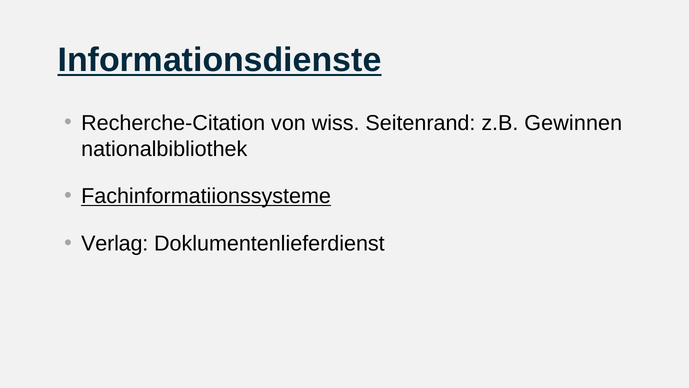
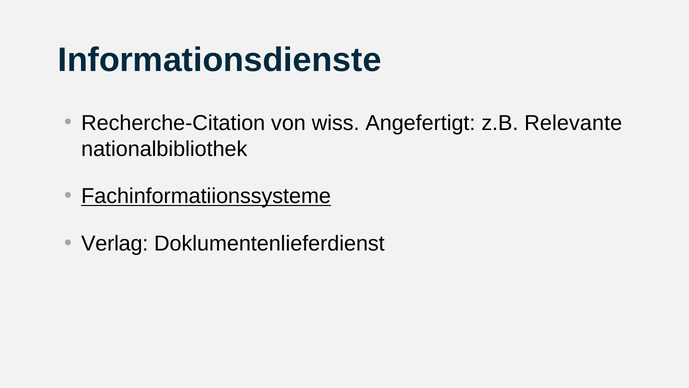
Informationsdienste underline: present -> none (220, 60)
Seitenrand: Seitenrand -> Angefertigt (420, 123)
Gewinnen: Gewinnen -> Relevante (573, 123)
